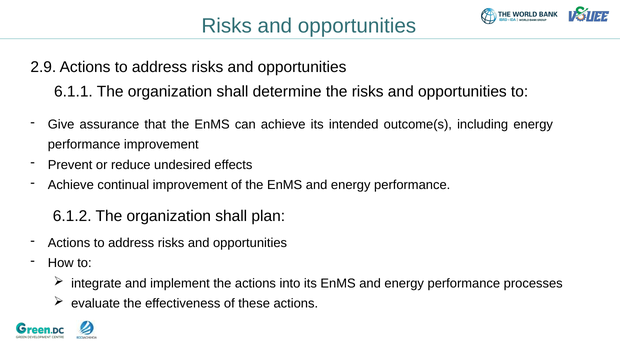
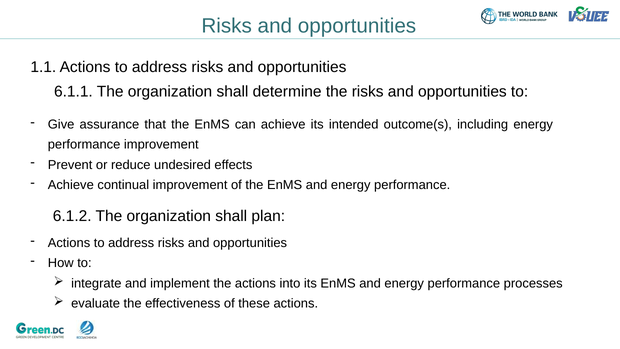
2.9: 2.9 -> 1.1 (43, 67)
